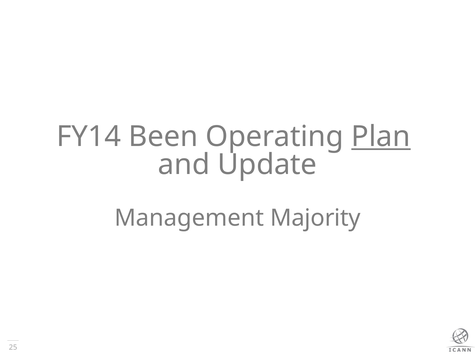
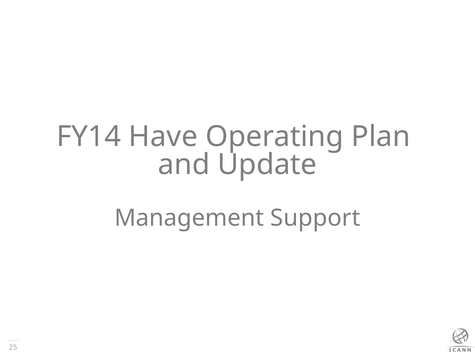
Been: Been -> Have (163, 137)
Plan underline: present -> none (381, 137)
Majority: Majority -> Support (315, 218)
